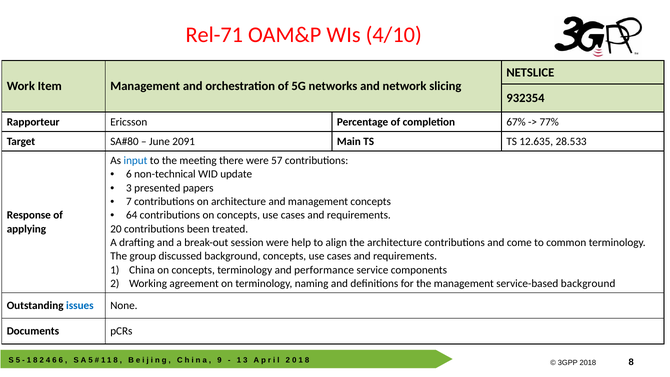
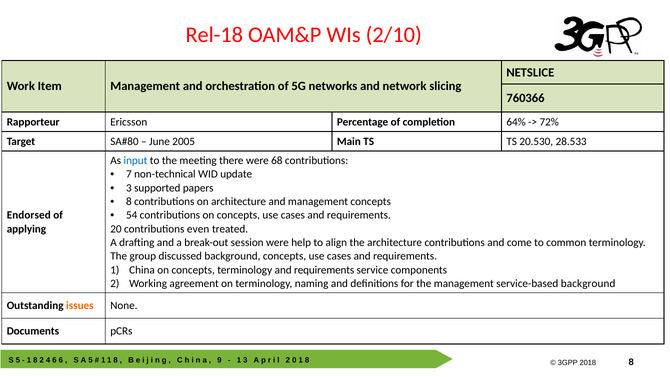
Rel-71: Rel-71 -> Rel-18 (214, 35)
4/10: 4/10 -> 2/10 (394, 35)
932354: 932354 -> 760366 (525, 98)
67%: 67% -> 64% (516, 122)
77%: 77% -> 72% (549, 122)
2091: 2091 -> 2005 (184, 141)
12.635: 12.635 -> 20.530 (536, 141)
57: 57 -> 68 (277, 161)
6: 6 -> 7 (129, 174)
presented: presented -> supported (157, 188)
7: 7 -> 8 (129, 202)
64: 64 -> 54 (132, 215)
Response: Response -> Endorsed (29, 215)
been: been -> even (198, 229)
terminology and performance: performance -> requirements (324, 270)
issues colour: blue -> orange (80, 306)
